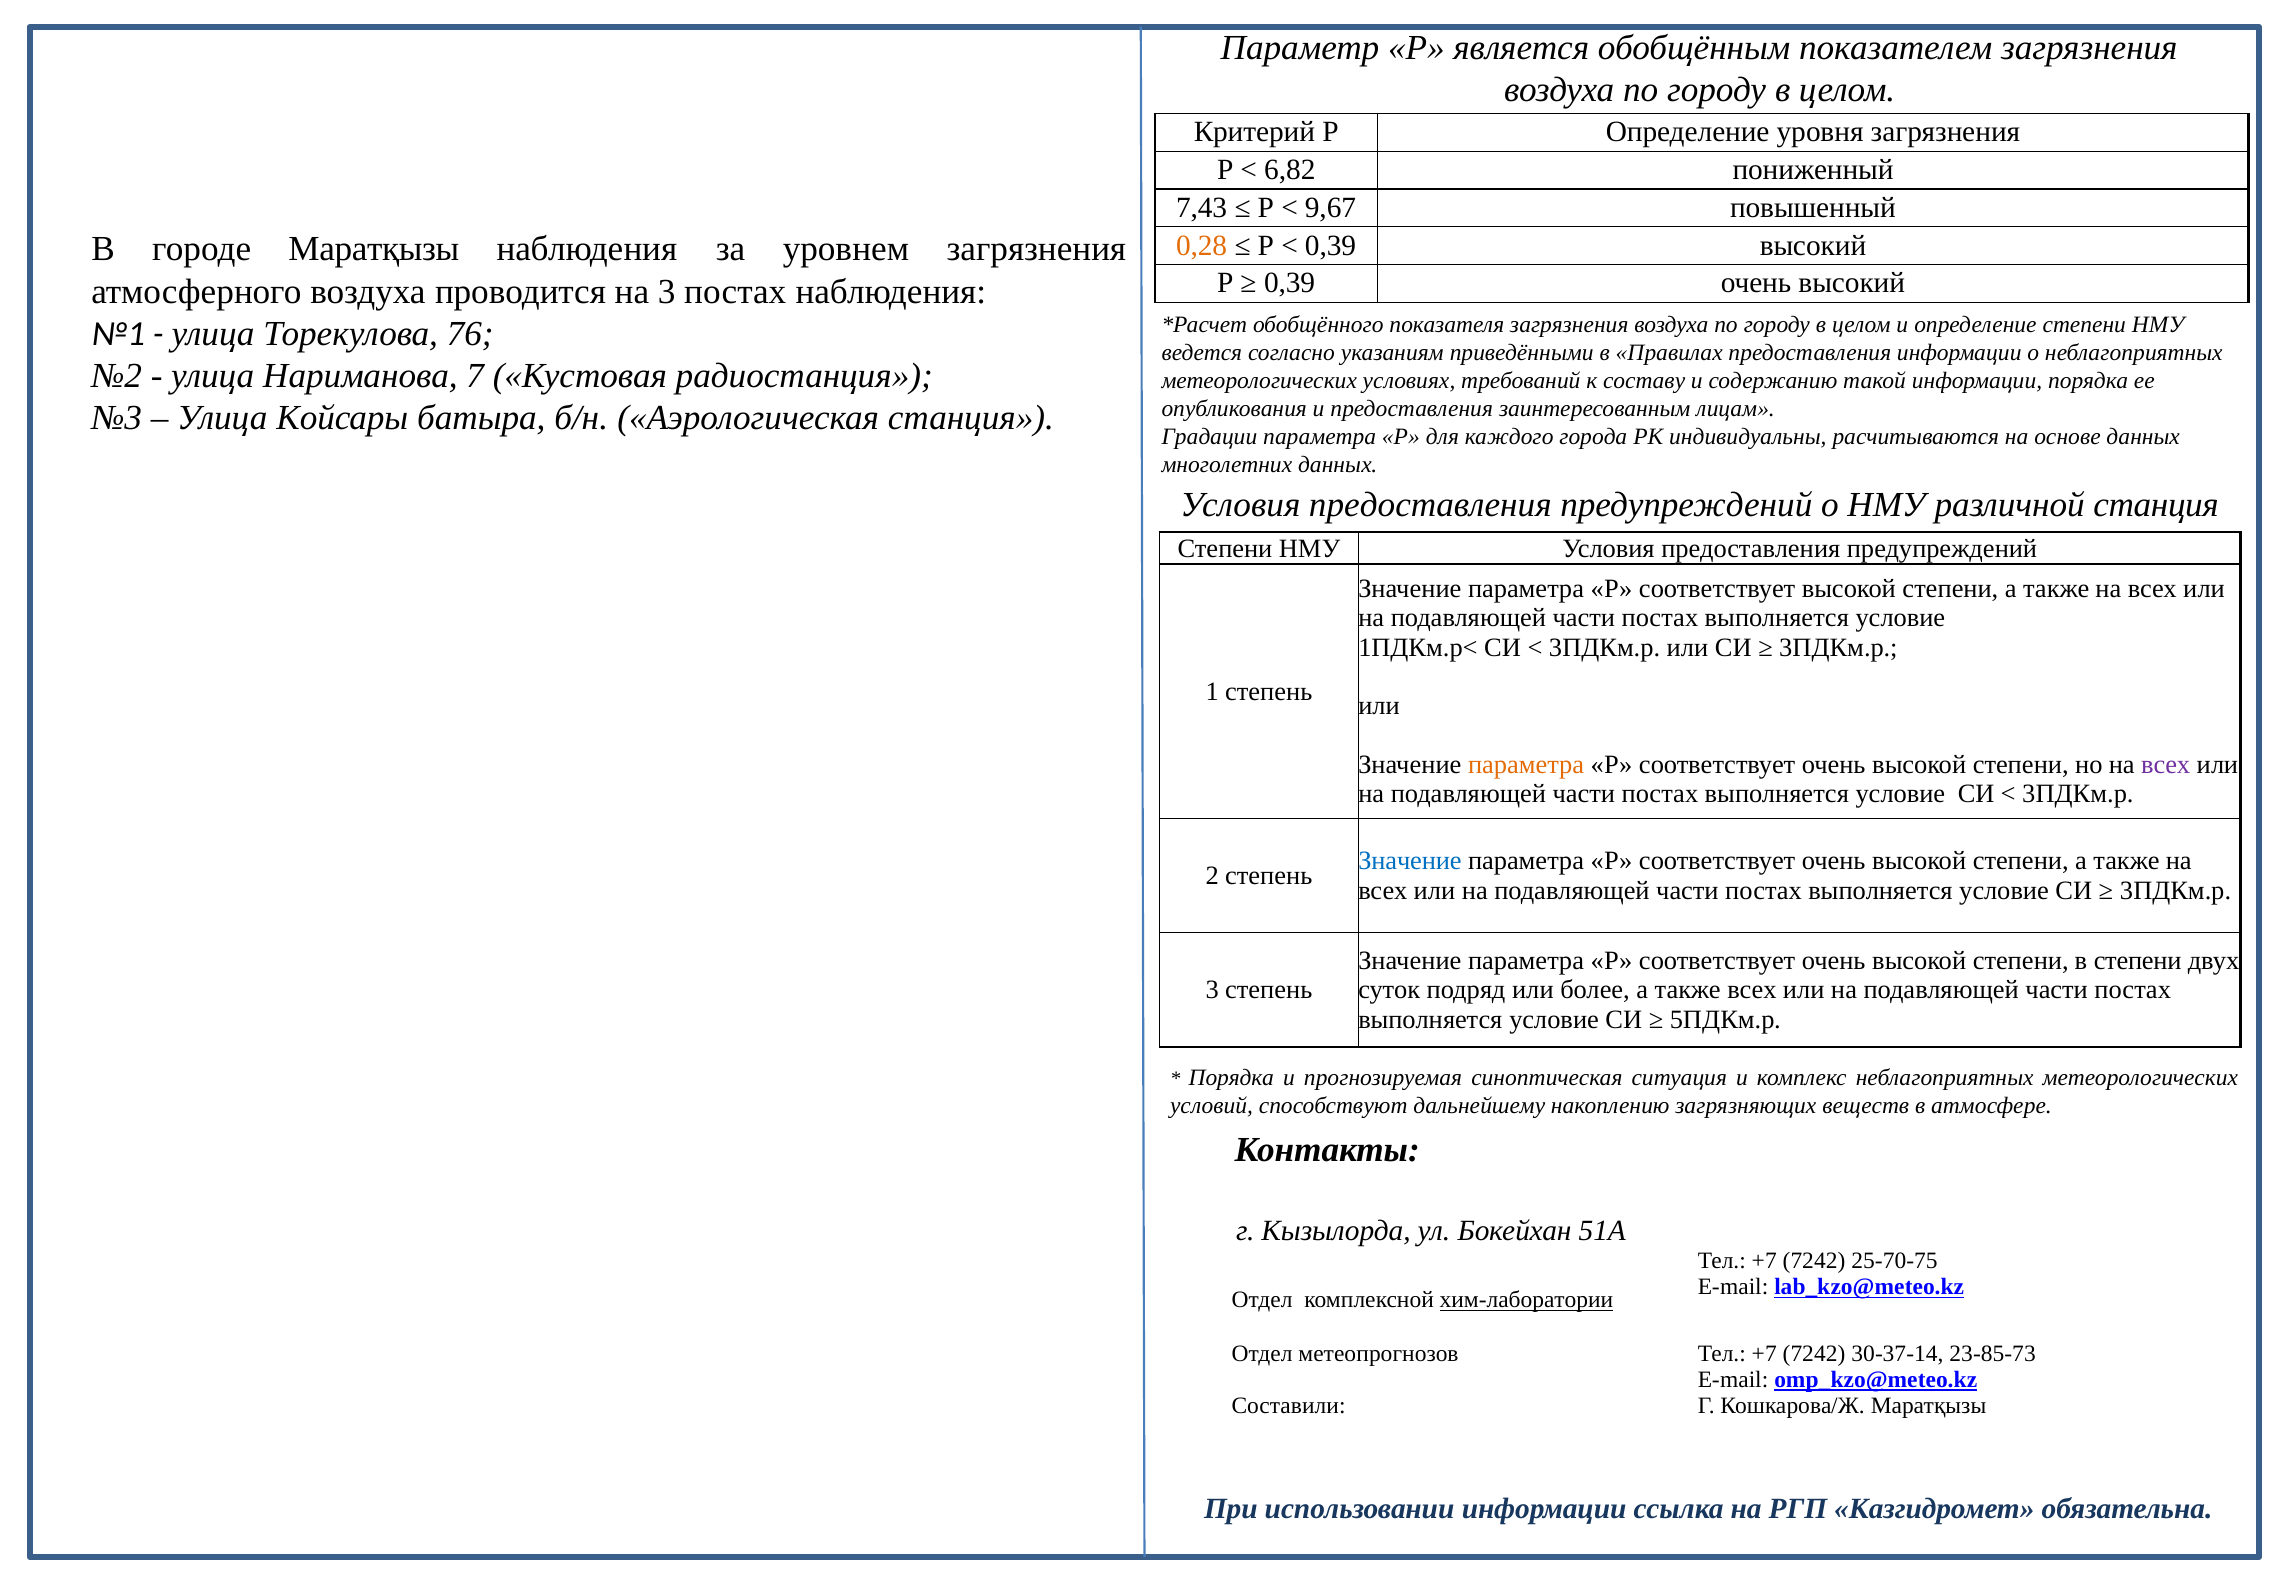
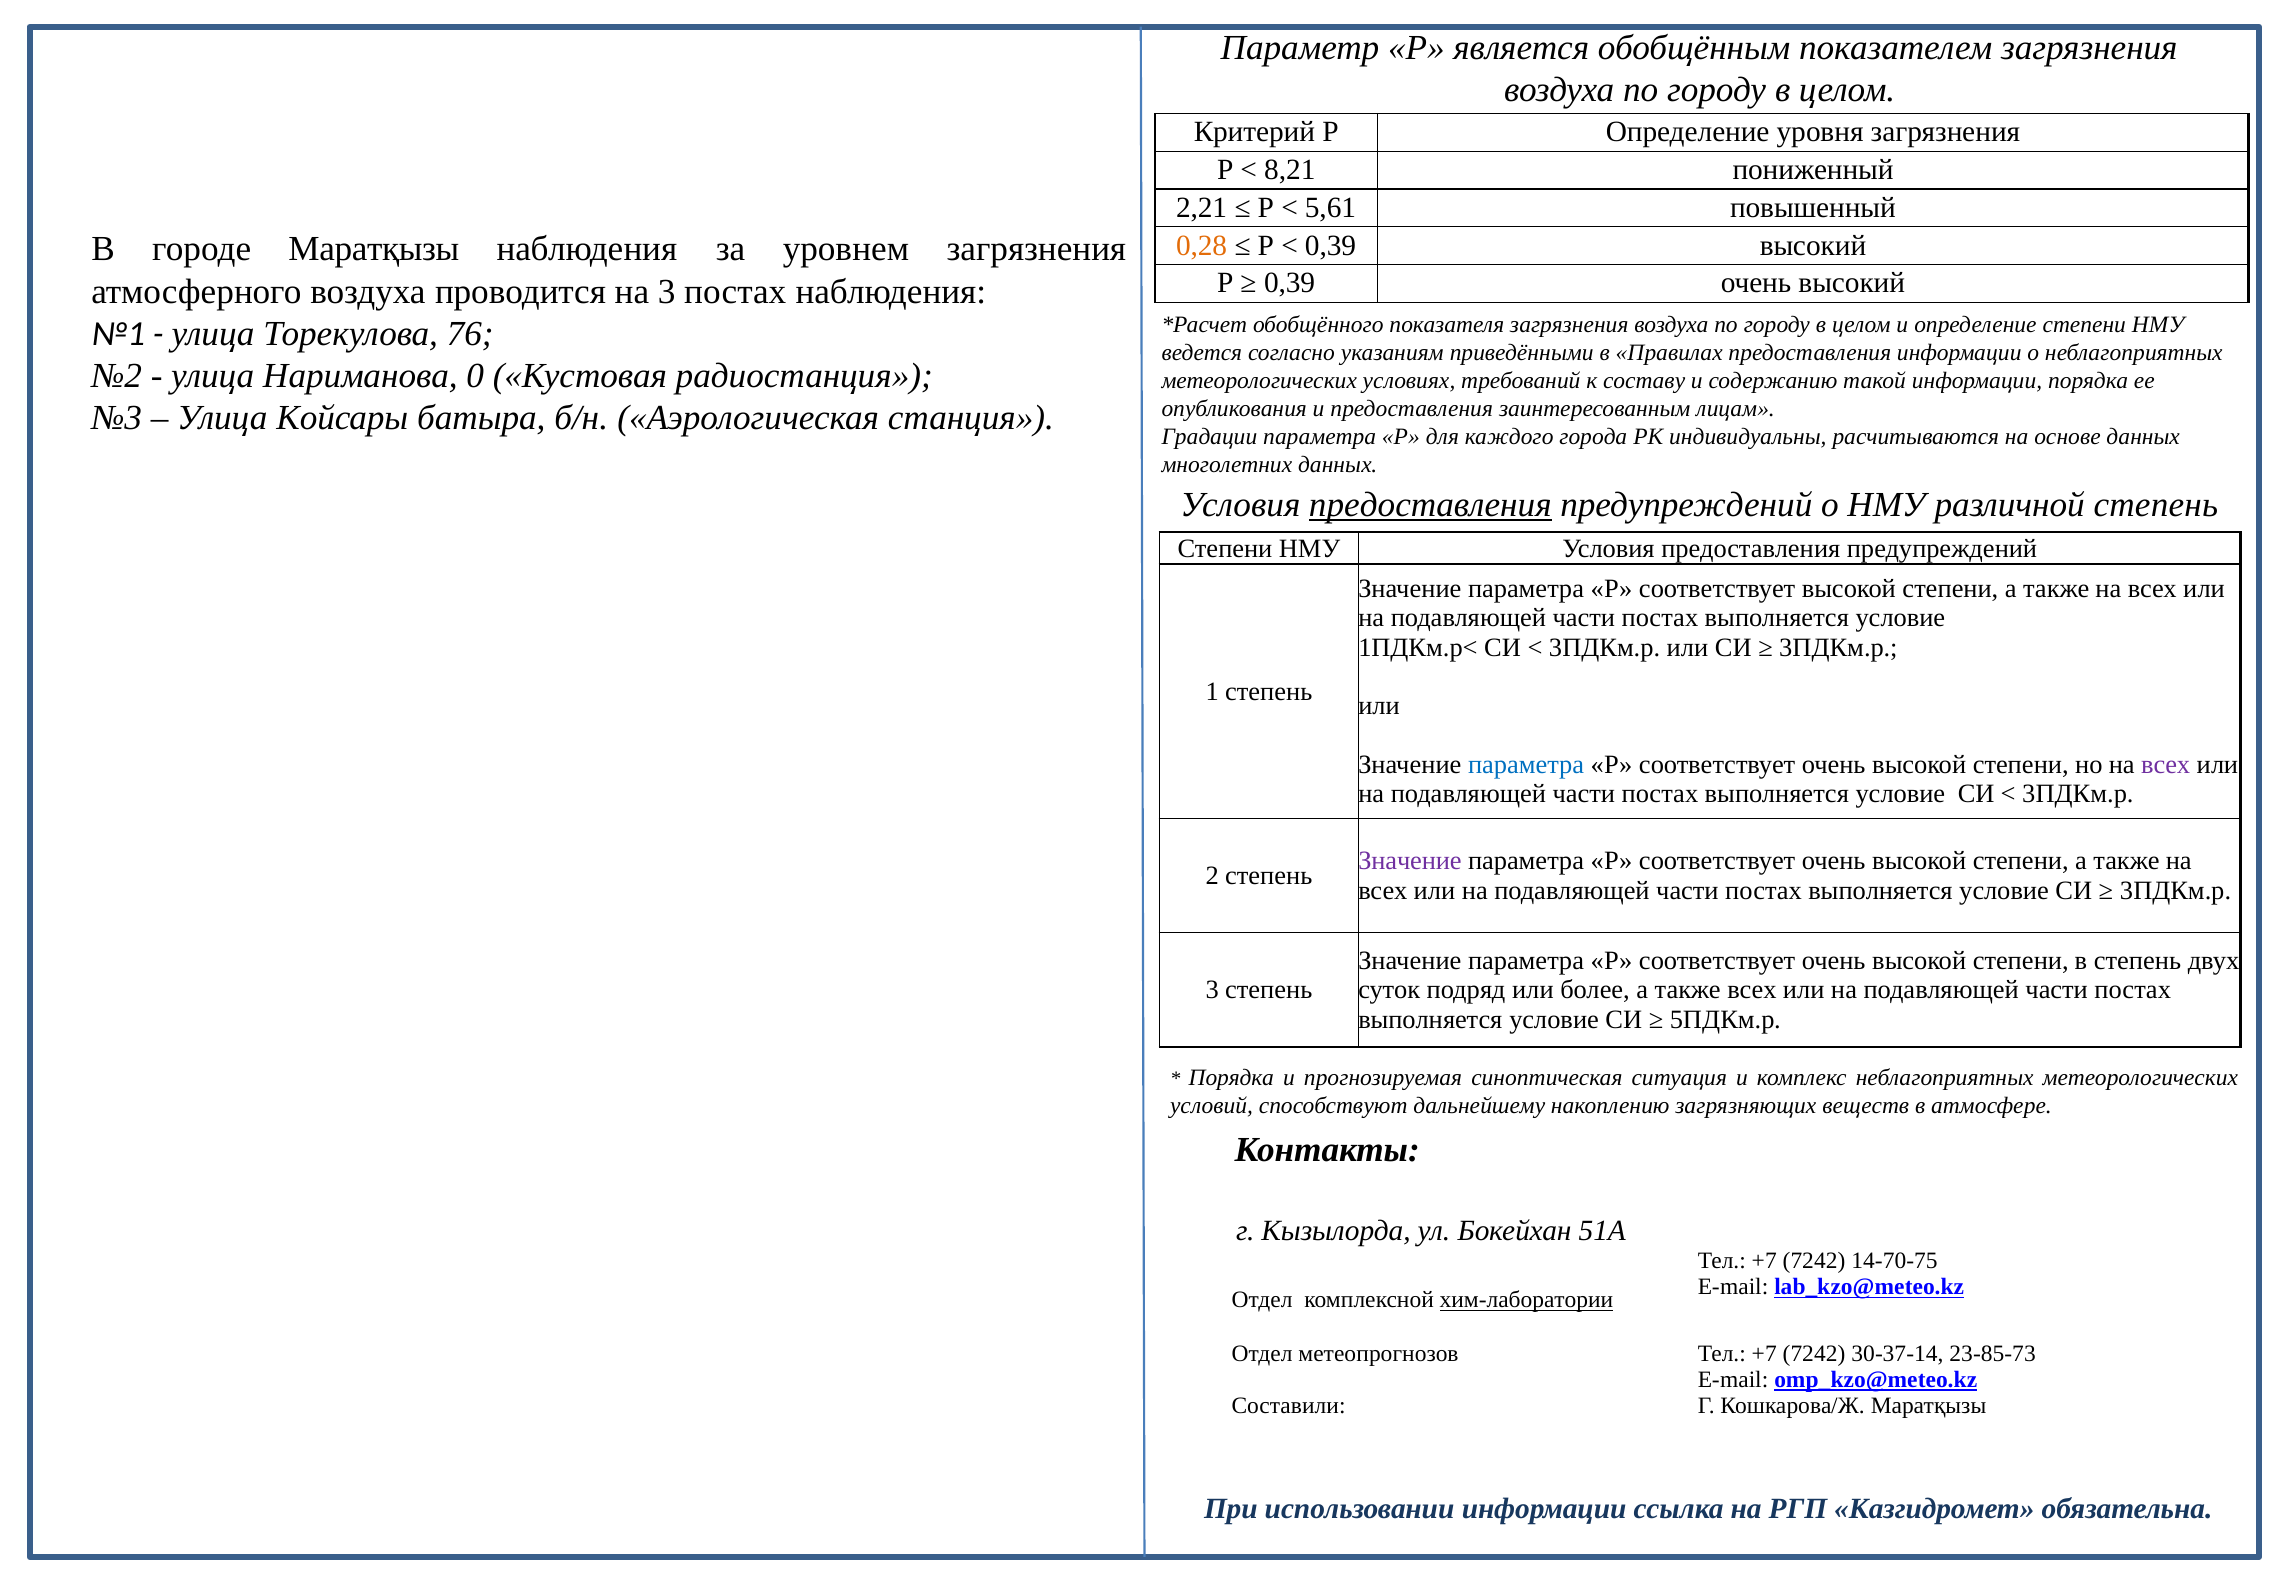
6,82: 6,82 -> 8,21 (1290, 170)
7,43: 7,43 -> 2,21 (1202, 208)
9,67: 9,67 -> 5,61 (1330, 208)
7: 7 -> 0 (475, 376)
предоставления underline: none -> present (1430, 505)
различной станция: станция -> степень (2156, 505)
параметра colour: orange -> blue (1526, 765)
Значение colour: blue -> purple (1410, 861)
в степени: степени -> степень (2137, 961)
25-70-75: 25-70-75 -> 14-70-75 (1895, 1262)
